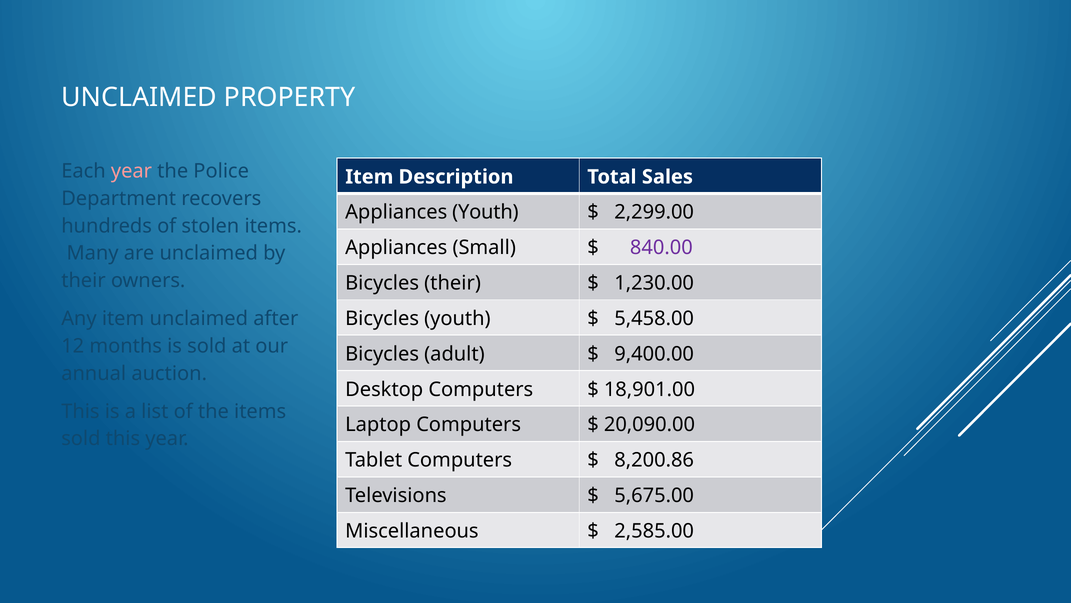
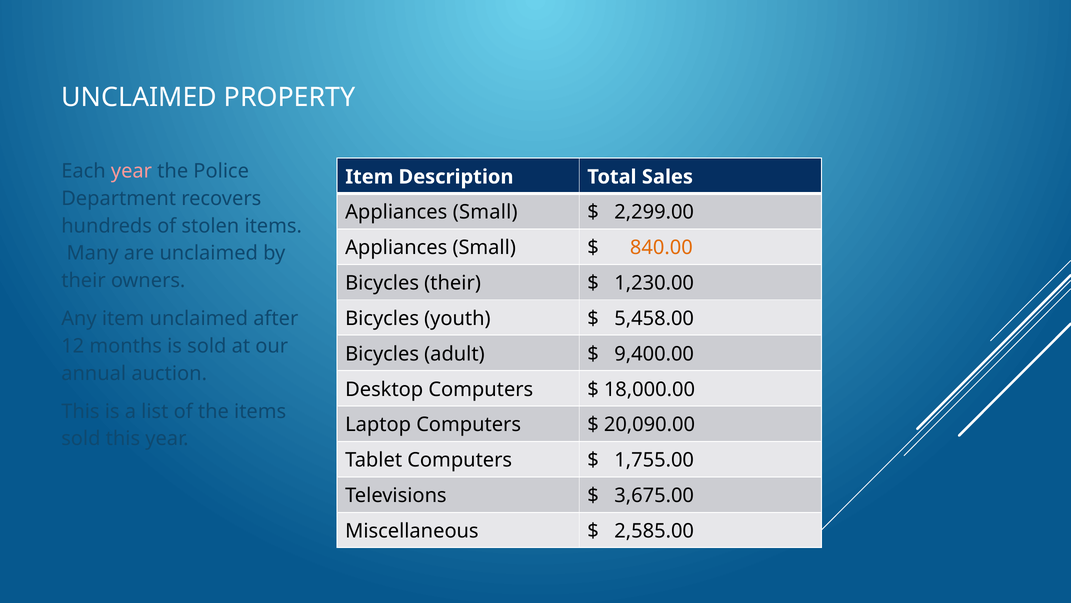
Youth: Youth -> Small (485, 212)
840.00 colour: purple -> orange (661, 248)
18,901.00: 18,901.00 -> 18,000.00 (649, 389)
8,200.86: 8,200.86 -> 1,755.00 (654, 460)
5,675.00: 5,675.00 -> 3,675.00 (654, 495)
